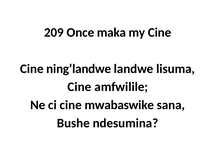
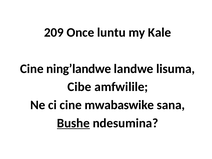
maka: maka -> luntu (111, 32)
my Cine: Cine -> Kale (160, 32)
Cine: Cine -> Cibe (79, 87)
Bushe underline: none -> present (73, 123)
